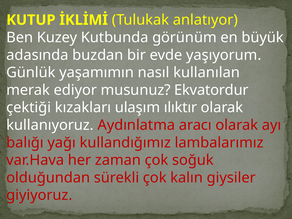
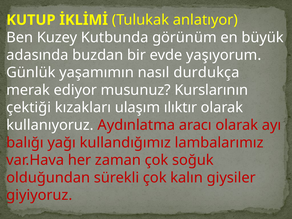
kullanılan: kullanılan -> durdukça (207, 73)
Ekvatordur: Ekvatordur -> Kurslarının (211, 90)
